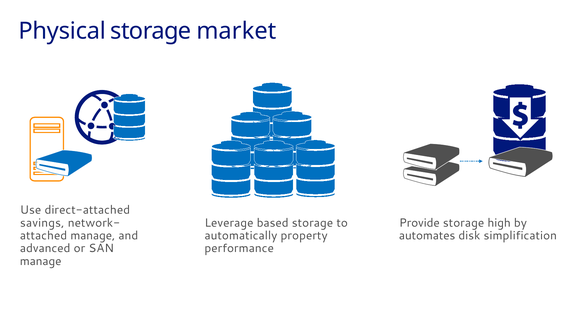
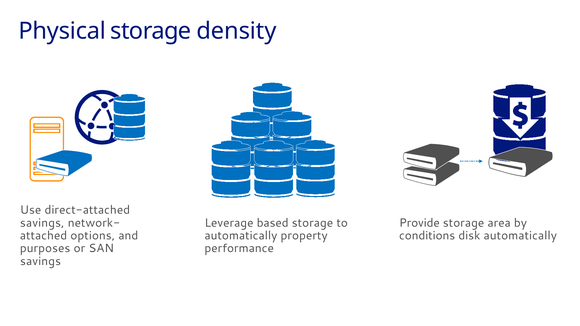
market: market -> density (236, 31)
high: high -> area (499, 223)
manage: manage -> options (93, 236)
automates: automates -> conditions (427, 236)
disk simplification: simplification -> automatically (520, 236)
advanced: advanced -> purposes (45, 249)
manage: manage -> savings (41, 261)
